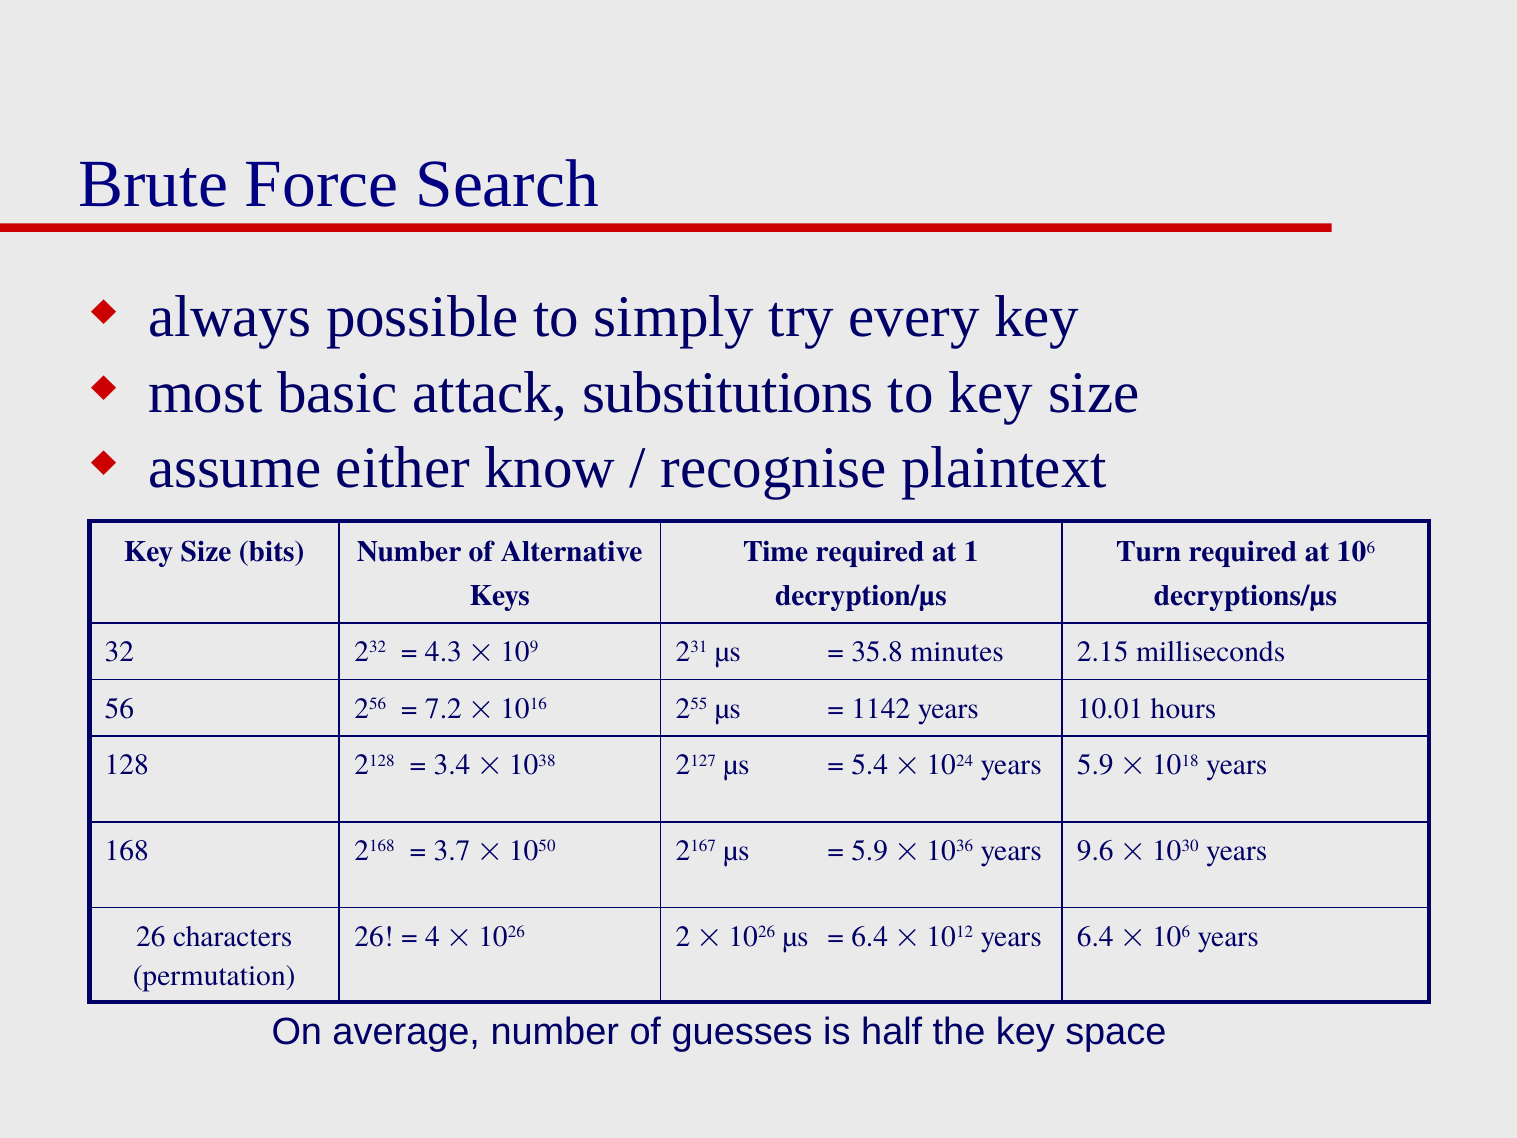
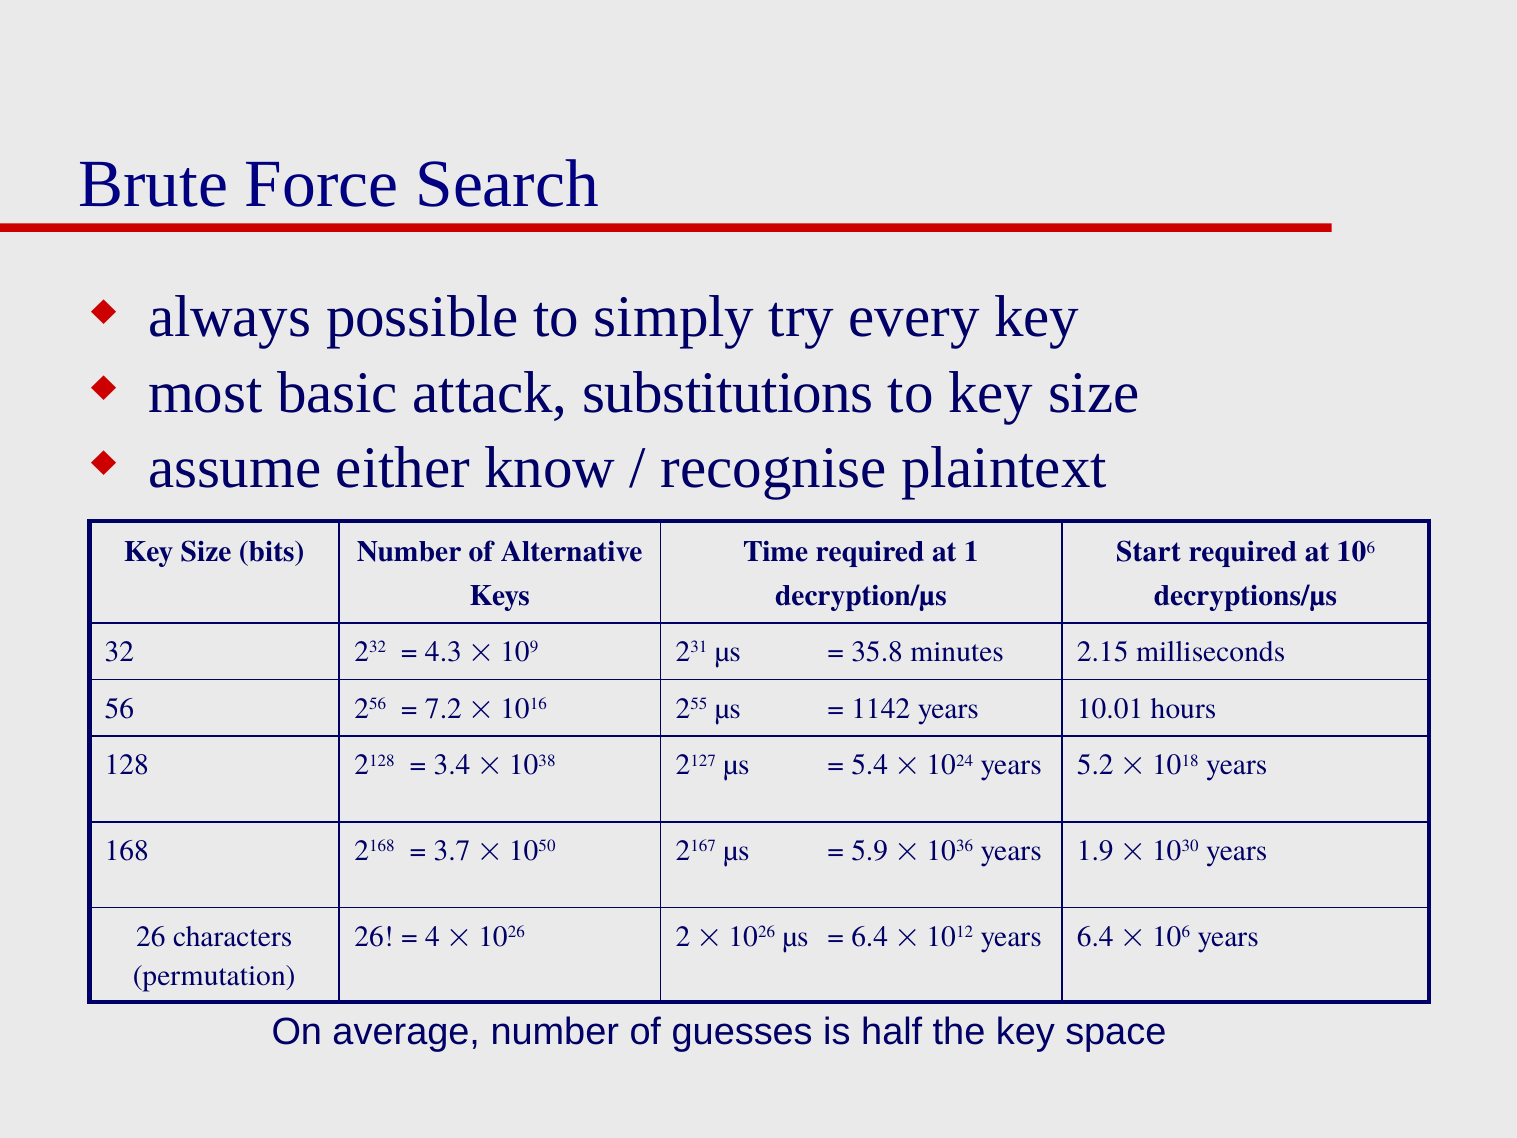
Turn: Turn -> Start (1148, 552)
years 5.9: 5.9 -> 5.2 (1095, 765)
9.6: 9.6 -> 1.9 (1095, 851)
